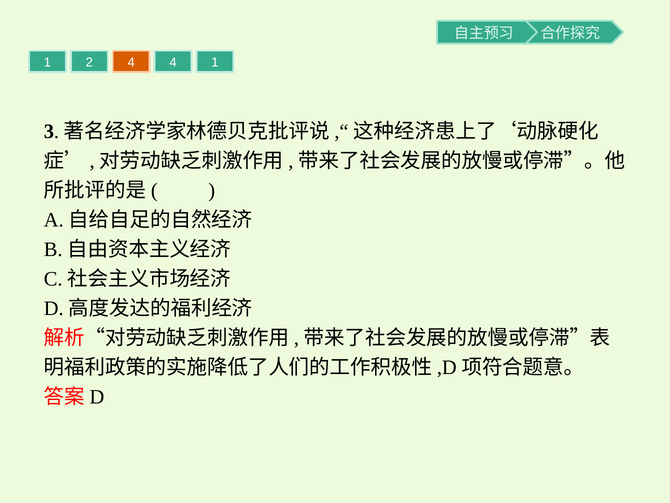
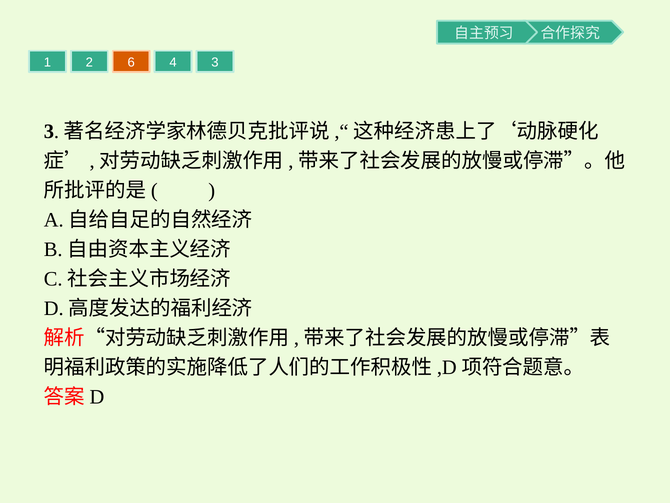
2 4: 4 -> 6 (131, 62)
4 1: 1 -> 3 (215, 62)
